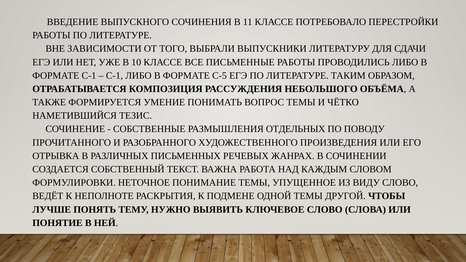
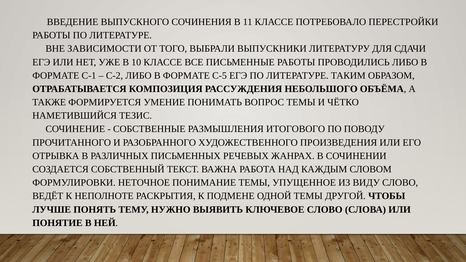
С-1: С-1 -> С-2 (114, 76)
ОТДЕЛЬНЫХ: ОТДЕЛЬНЫХ -> ИТОГОВОГО (296, 129)
